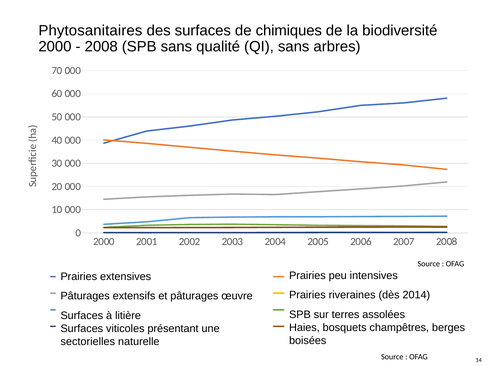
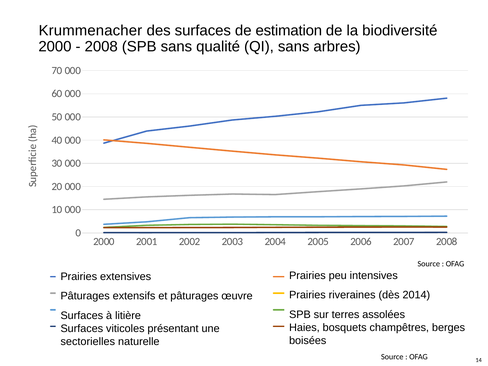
Phytosanitaires: Phytosanitaires -> Krummenacher (90, 31)
chimiques: chimiques -> estimation (289, 31)
